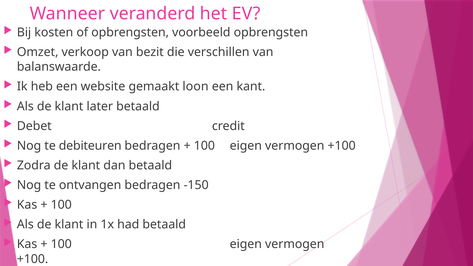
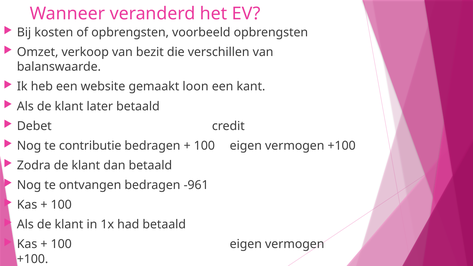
debiteuren: debiteuren -> contributie (90, 146)
-150: -150 -> -961 (196, 185)
